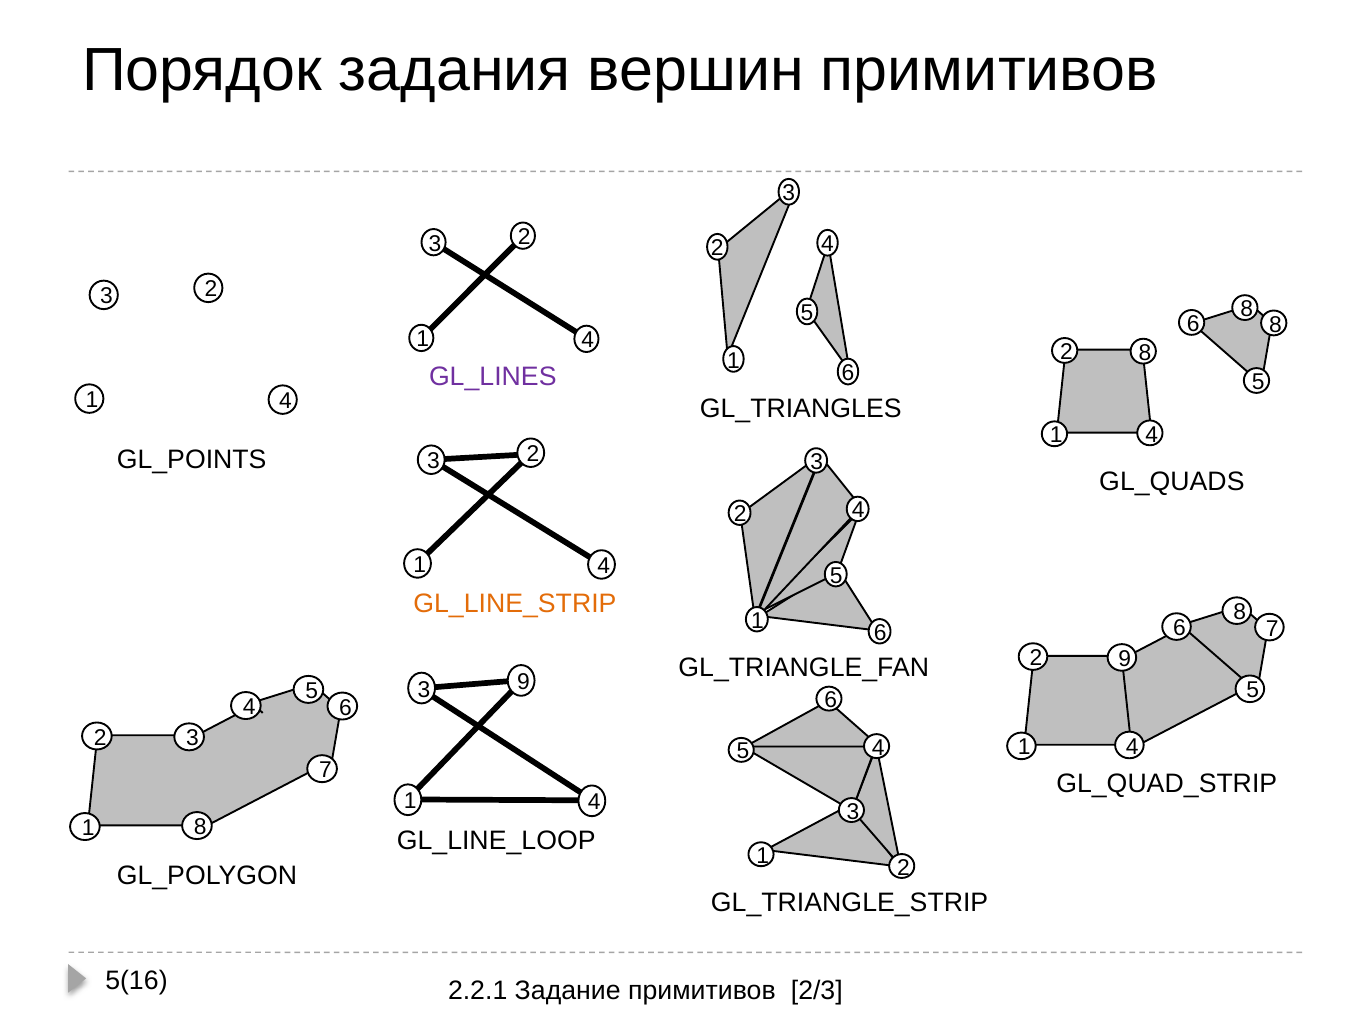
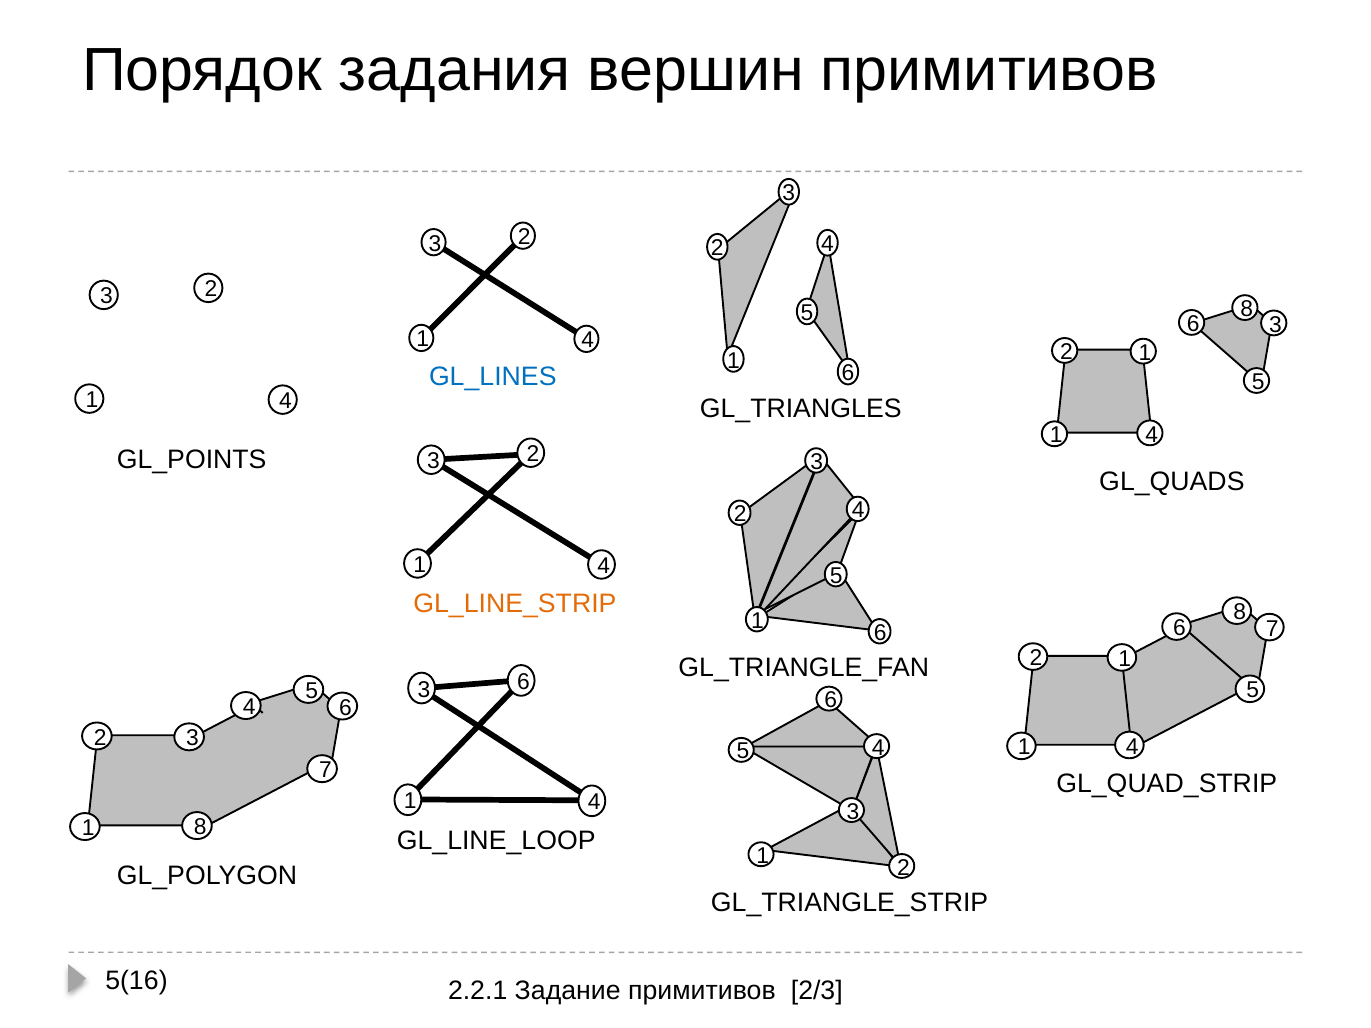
8: 8 -> 3 (1275, 325)
8: 8 -> 1 (1145, 353)
GL_LINES colour: purple -> blue (493, 377)
9: 9 -> 1 (1125, 659)
3 9: 9 -> 6 (523, 682)
